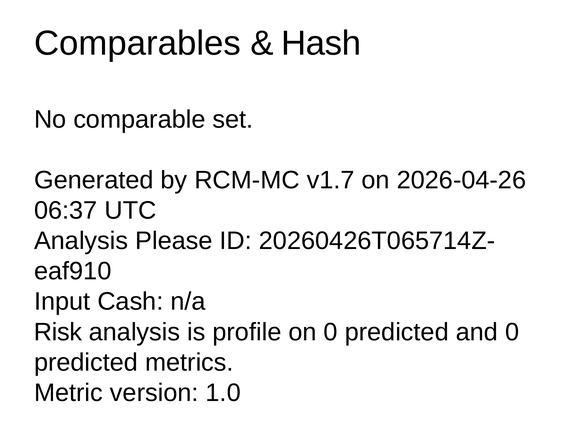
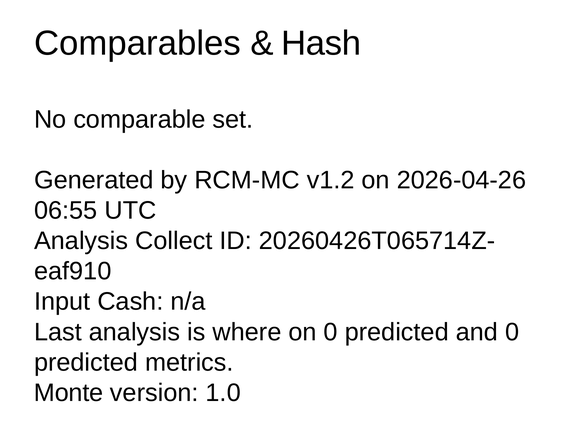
v1.7: v1.7 -> v1.2 (331, 180)
06:37: 06:37 -> 06:55 (66, 210)
Please: Please -> Collect (174, 241)
Risk: Risk -> Last (58, 332)
profile: profile -> where (247, 332)
Metric: Metric -> Monte (69, 393)
